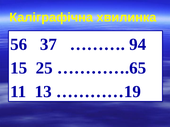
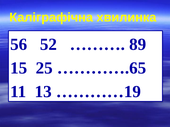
37: 37 -> 52 (48, 45)
94: 94 -> 89 (138, 45)
